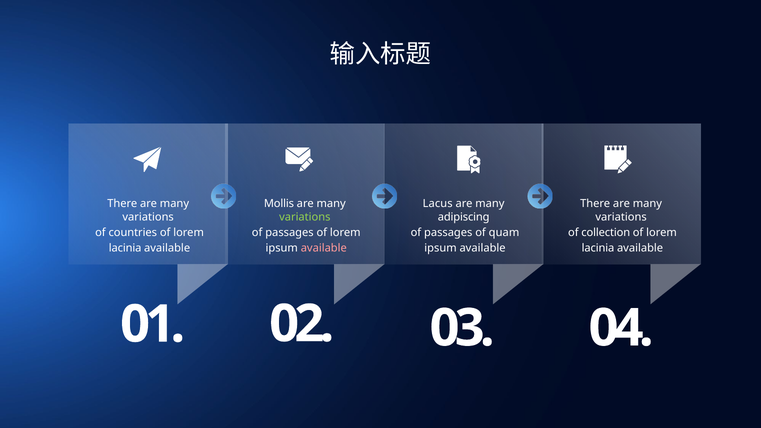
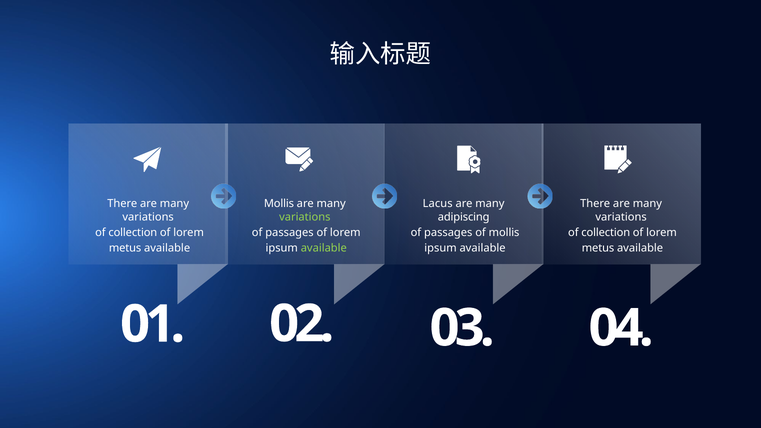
countries: countries -> collection (133, 233)
of quam: quam -> mollis (504, 233)
lacinia: lacinia -> metus (125, 248)
available colour: pink -> light green (324, 248)
lacinia: lacinia -> metus (598, 248)
